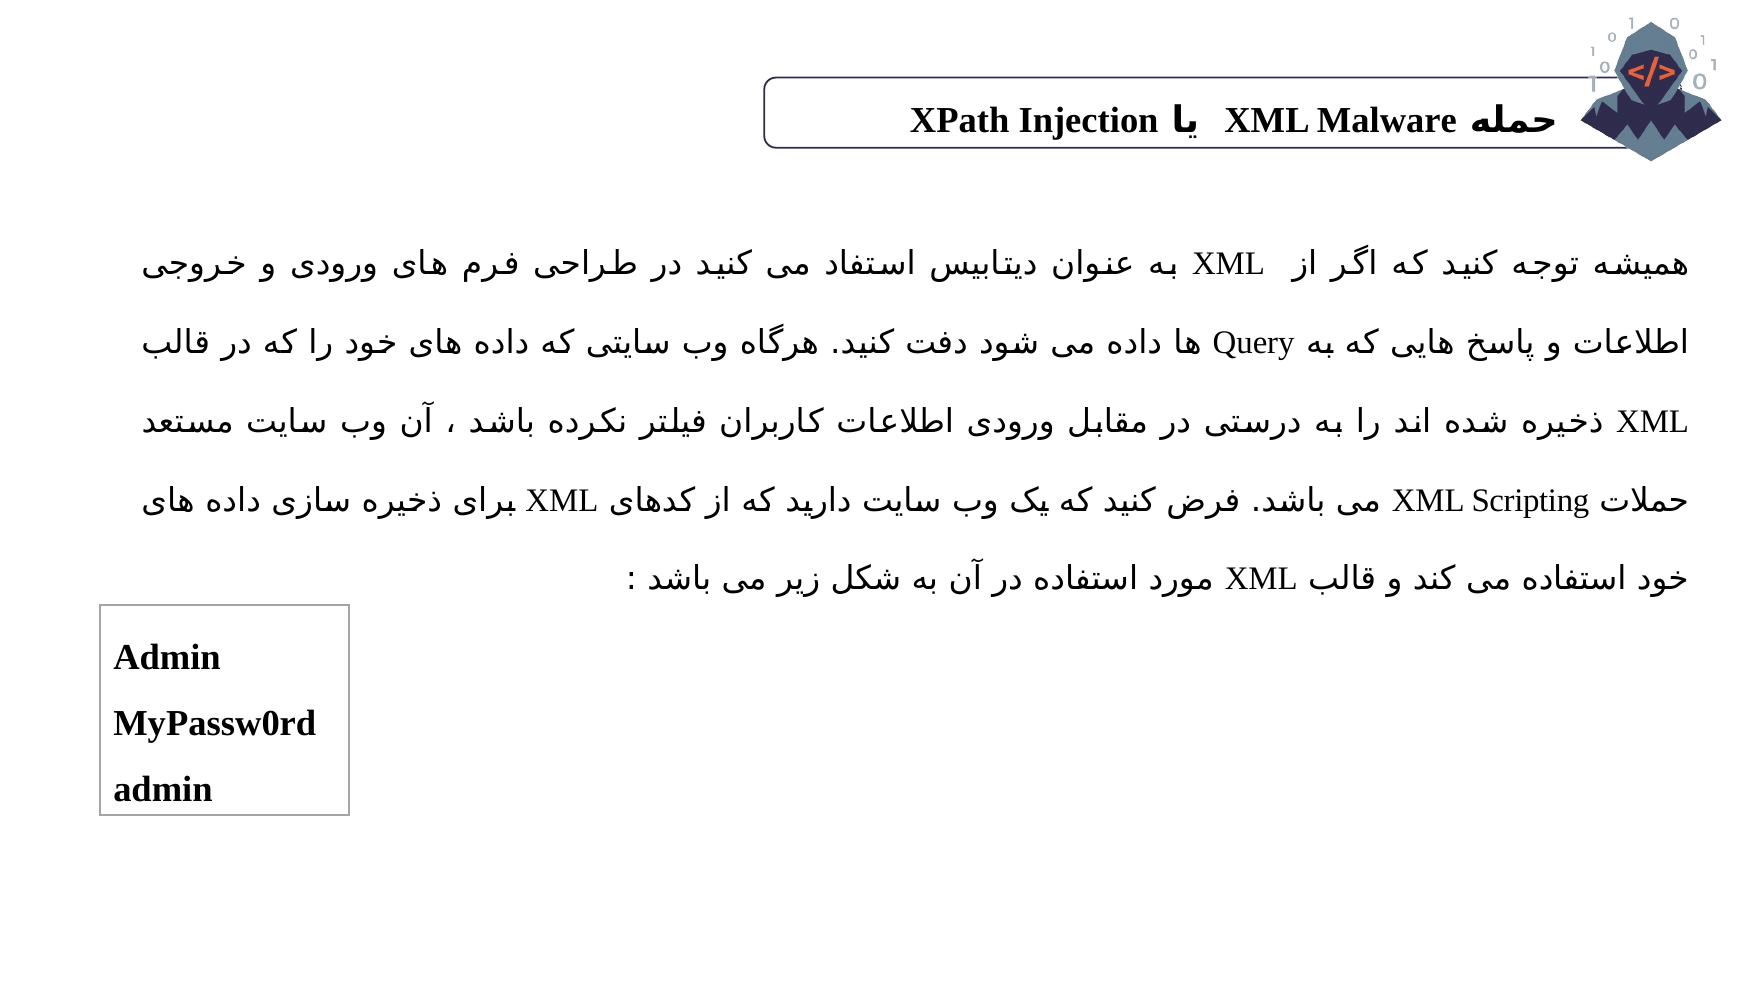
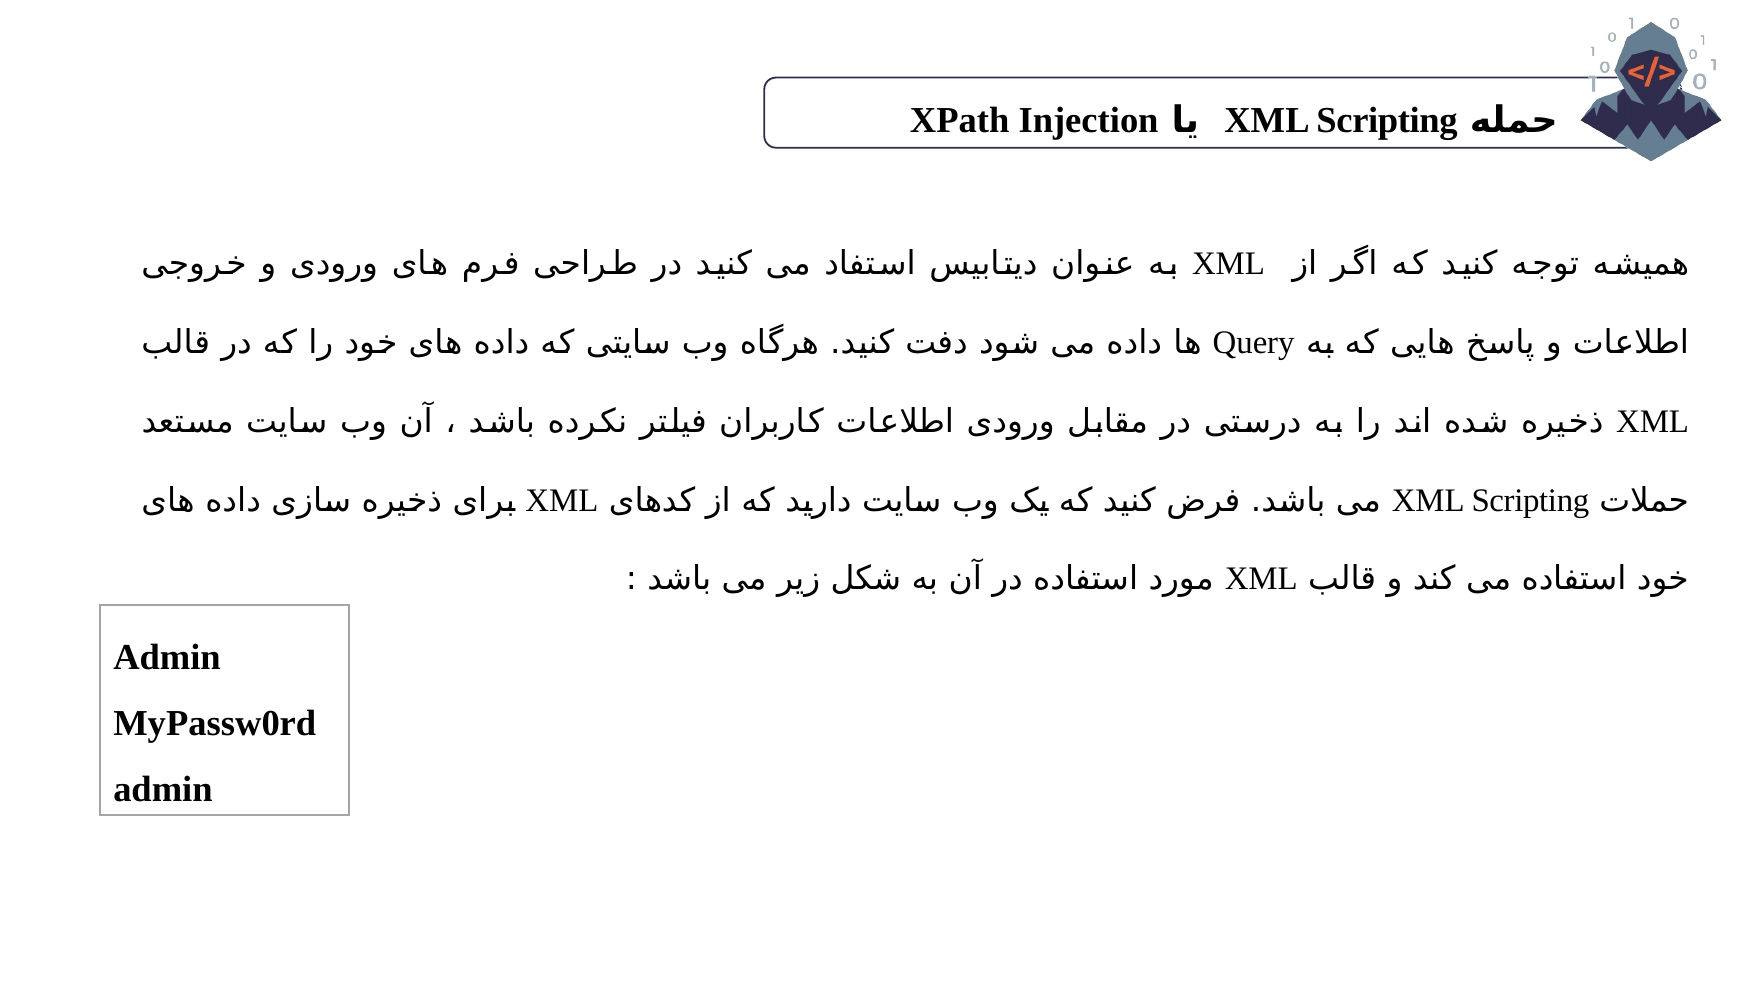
Malware: Malware -> Scripting (1387, 120)
